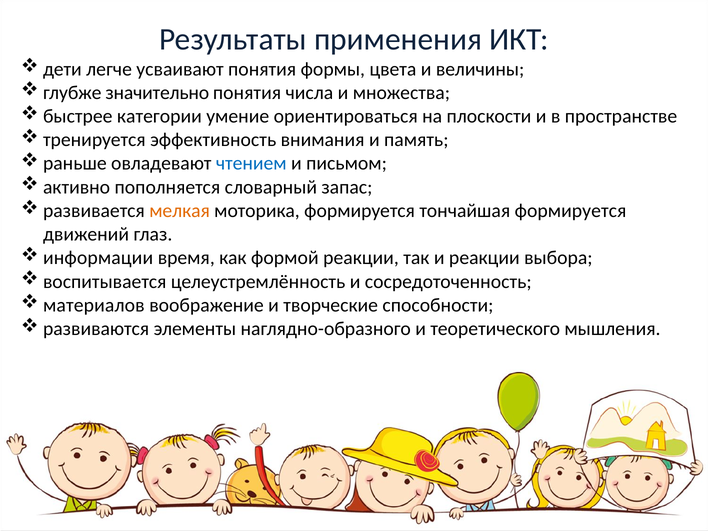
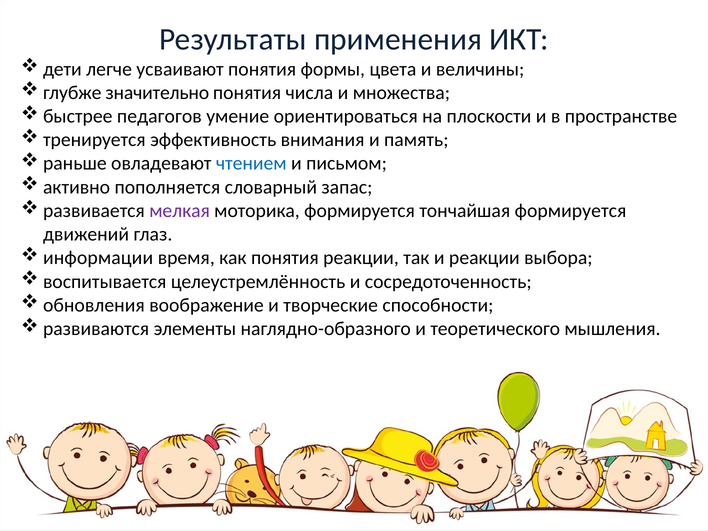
категории: категории -> педагогов (159, 116)
мелкая colour: orange -> purple (180, 211)
как формой: формой -> понятия (285, 258)
материалов: материалов -> обновления (94, 305)
